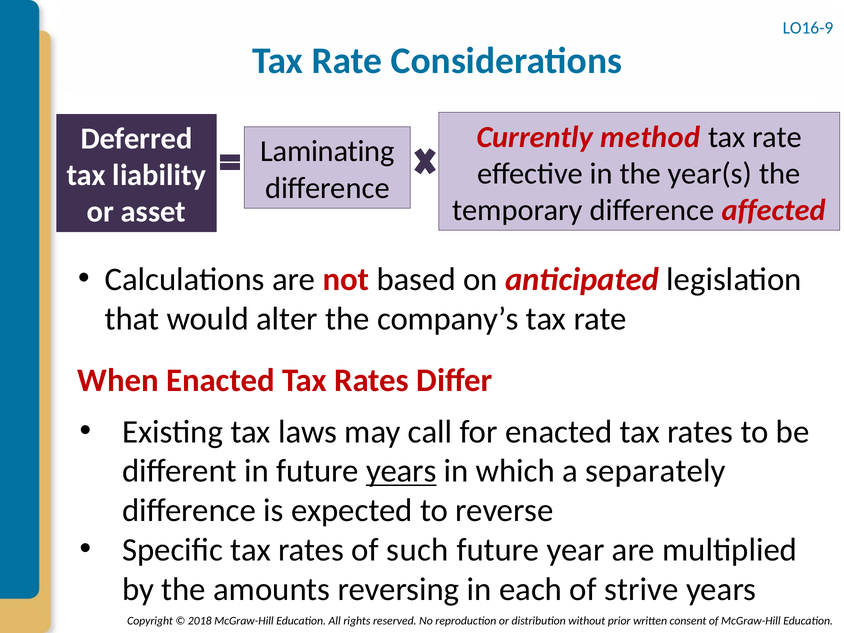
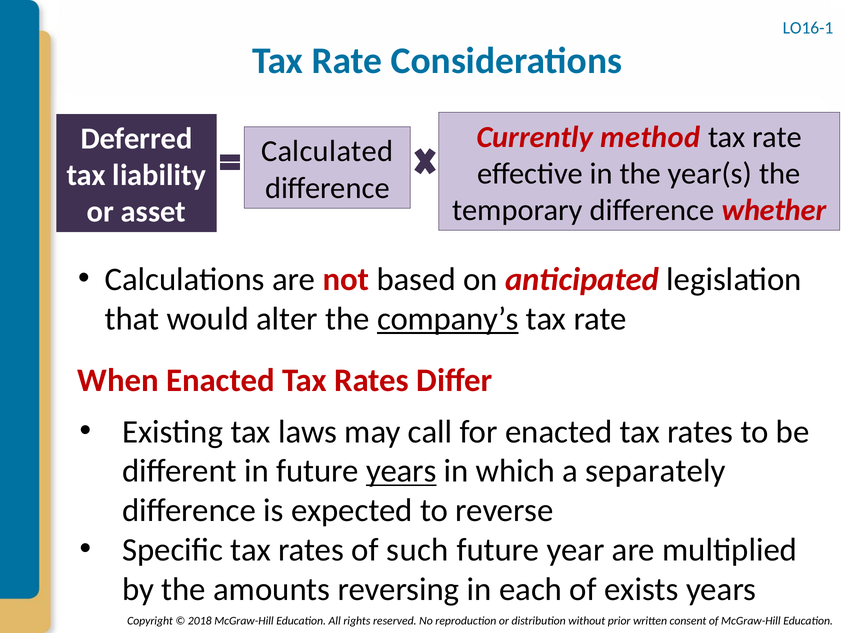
LO16-9: LO16-9 -> LO16-1 (808, 28)
Laminating: Laminating -> Calculated (327, 151)
affected: affected -> whether (774, 210)
company’s underline: none -> present (448, 319)
strive: strive -> exists (641, 589)
